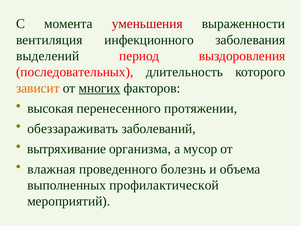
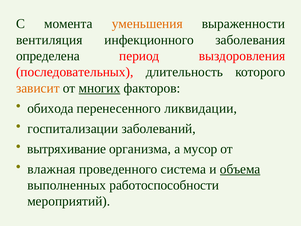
уменьшения colour: red -> orange (147, 24)
выделений: выделений -> определена (48, 56)
высокая: высокая -> обихода (50, 108)
протяжении: протяжении -> ликвидации (201, 108)
обеззараживать: обеззараживать -> госпитализации (73, 128)
болезнь: болезнь -> система (183, 169)
объема underline: none -> present (240, 169)
профилактической: профилактической -> работоспособности (164, 185)
